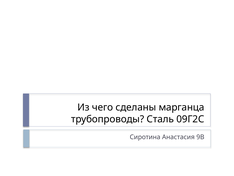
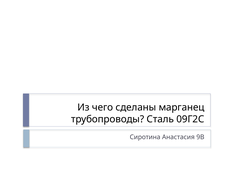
марганца: марганца -> марганец (182, 107)
